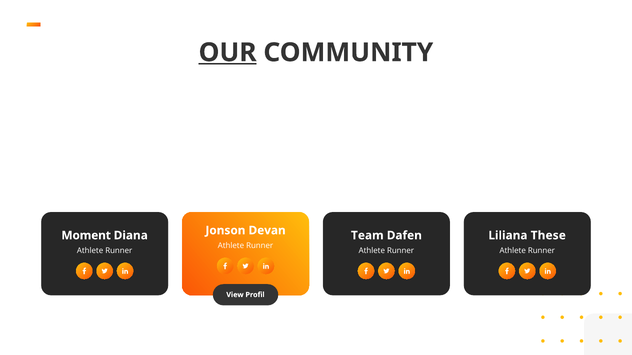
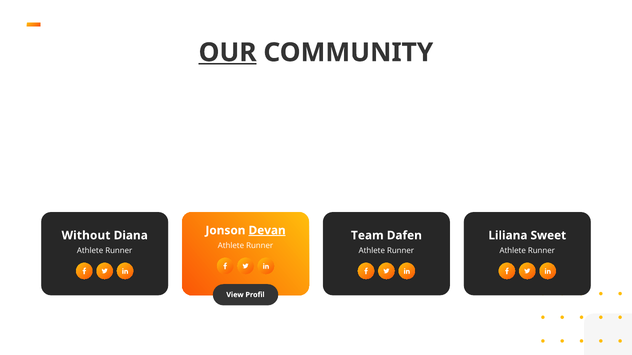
Devan underline: none -> present (267, 231)
Moment: Moment -> Without (86, 236)
These: These -> Sweet (548, 236)
